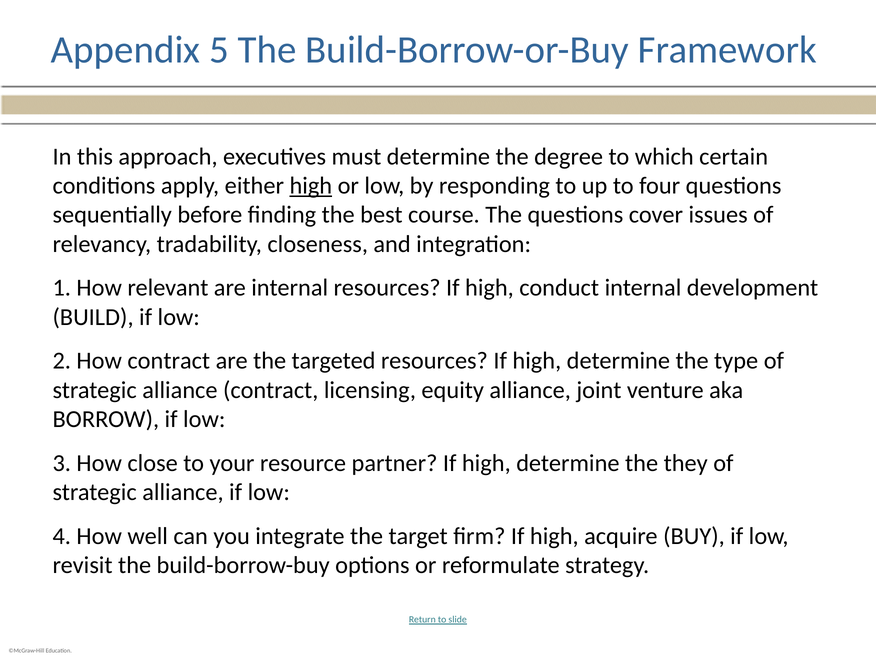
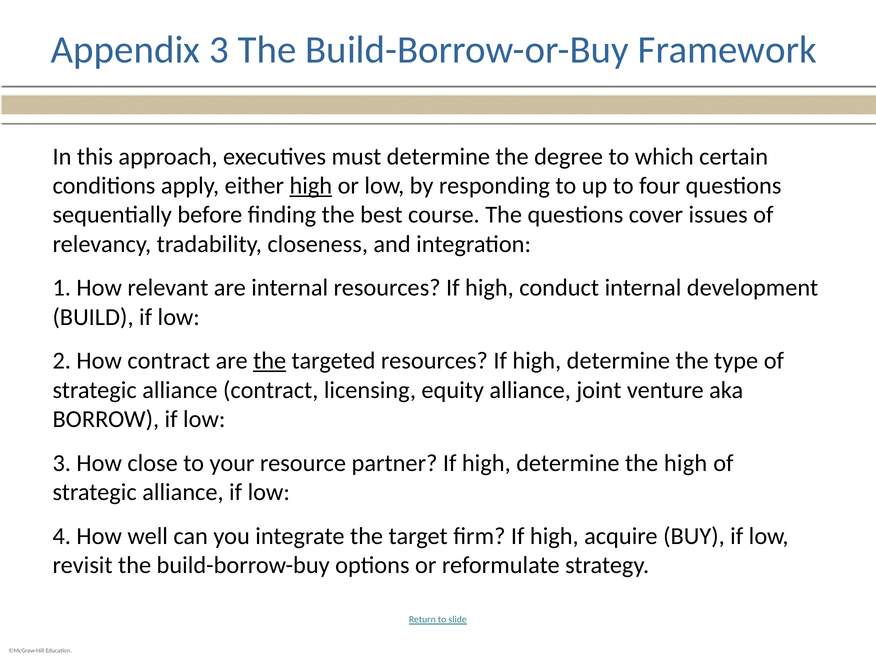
Appendix 5: 5 -> 3 (219, 50)
the underline: none -> present (270, 361)
the they: they -> high (686, 463)
